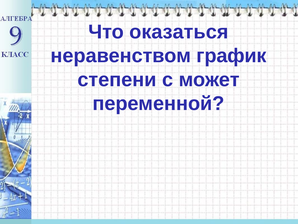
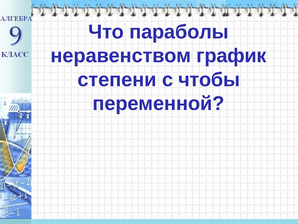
оказаться: оказаться -> параболы (179, 32)
может: может -> чтобы (209, 80)
